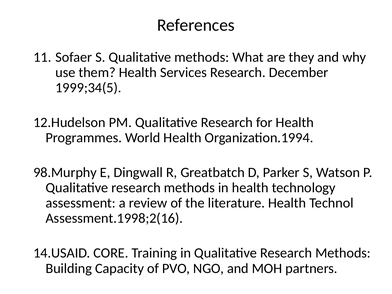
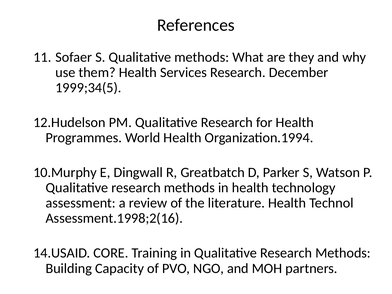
98.Murphy: 98.Murphy -> 10.Murphy (65, 172)
